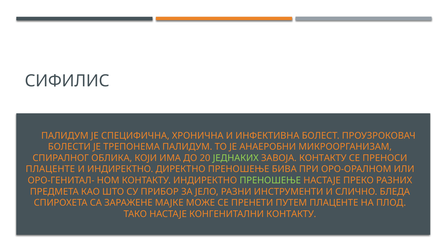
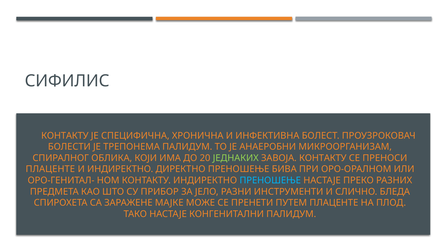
ПАЛИДУМ: ПАЛИДУМ -> КОНТАКТУ (65, 136)
ПРЕНОШЕЊЕ colour: light green -> light blue (270, 180)
КОНГЕНИТАЛНИ КОНТАКТУ: КОНТАКТУ -> ПАЛИДУМ (291, 214)
